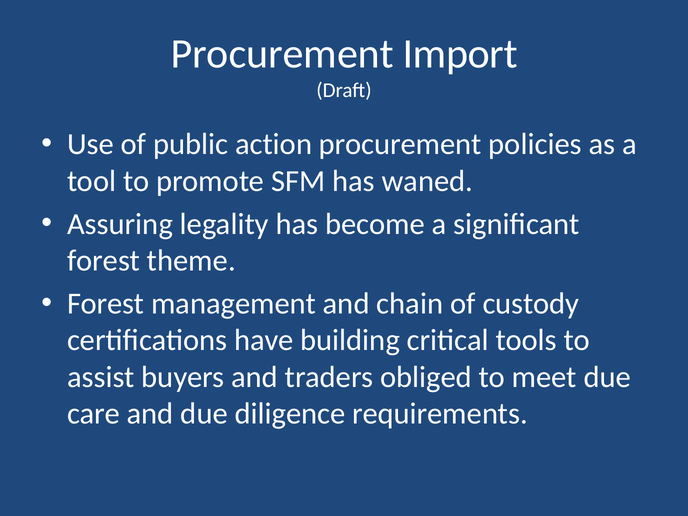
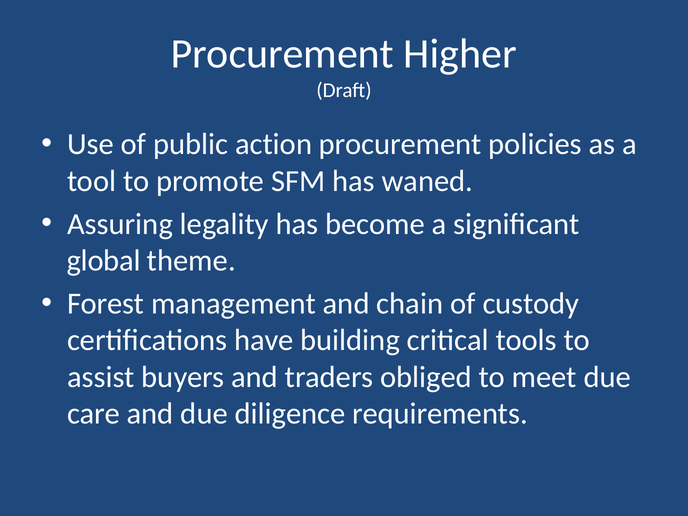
Import: Import -> Higher (460, 54)
forest: forest -> global (104, 261)
